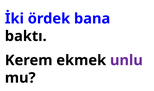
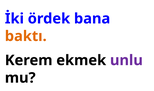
baktı colour: black -> orange (26, 36)
